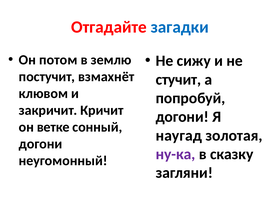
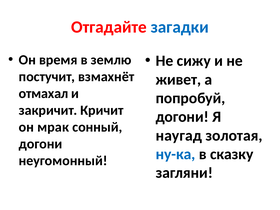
потом: потом -> время (58, 60)
стучит: стучит -> живет (178, 79)
клювом: клювом -> отмахал (43, 93)
ветке: ветке -> мрак (53, 127)
ну-ка colour: purple -> blue (176, 154)
